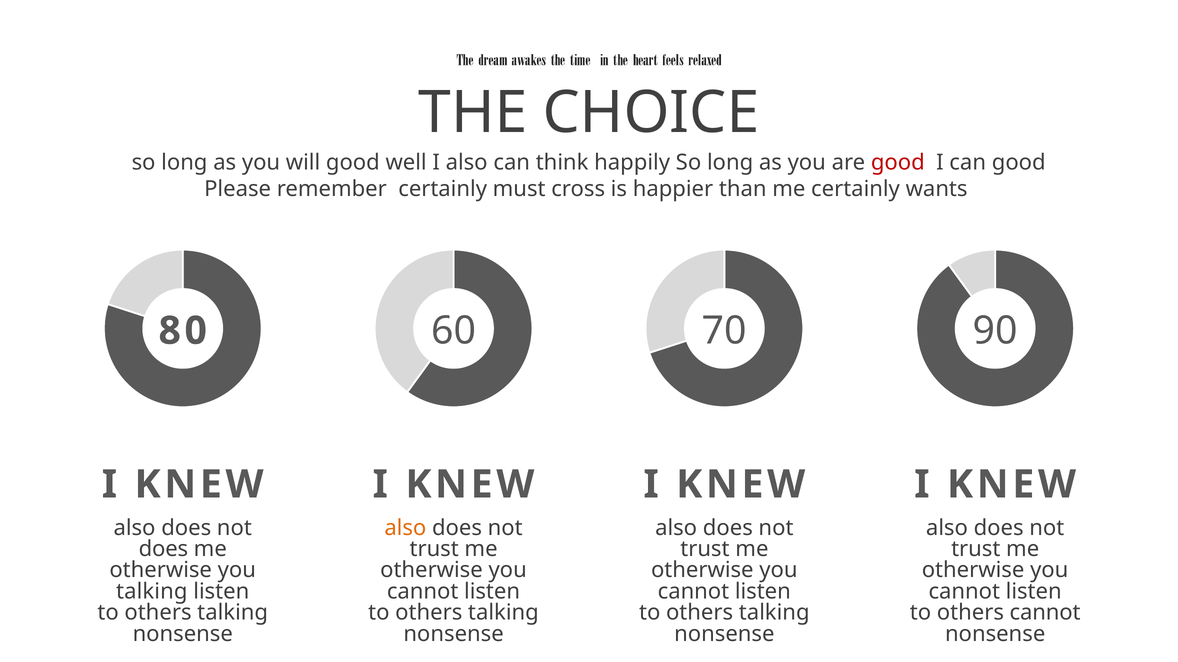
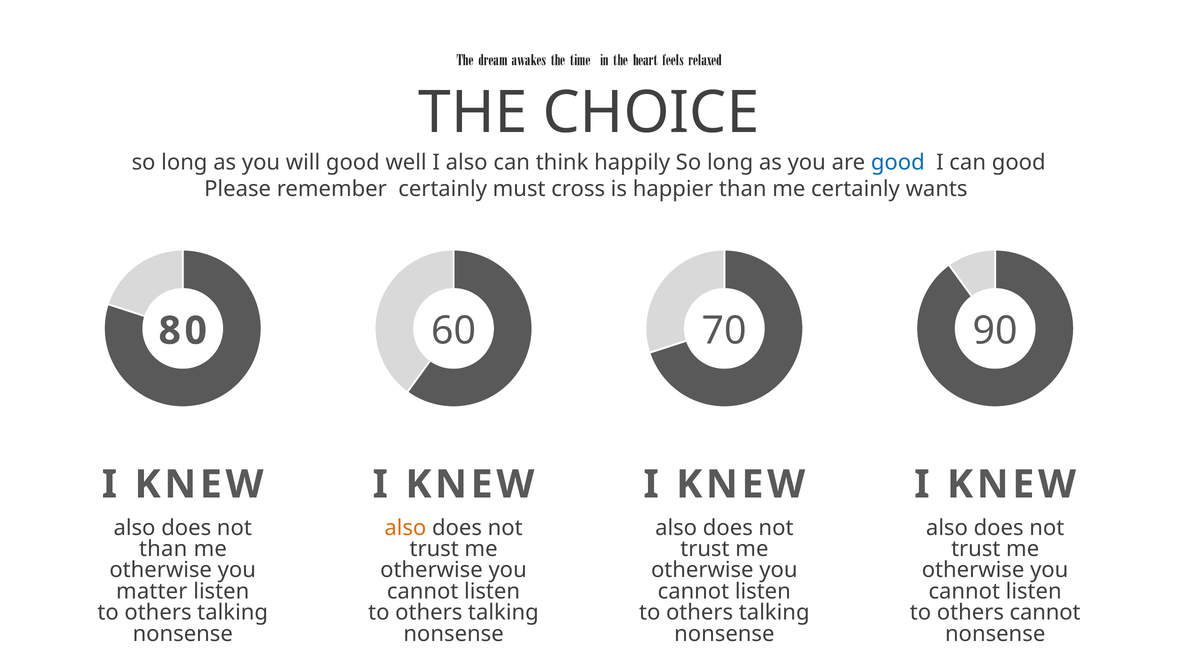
good colour: red -> blue (898, 163)
does: does -> than (163, 549)
talking: talking -> matter (152, 592)
